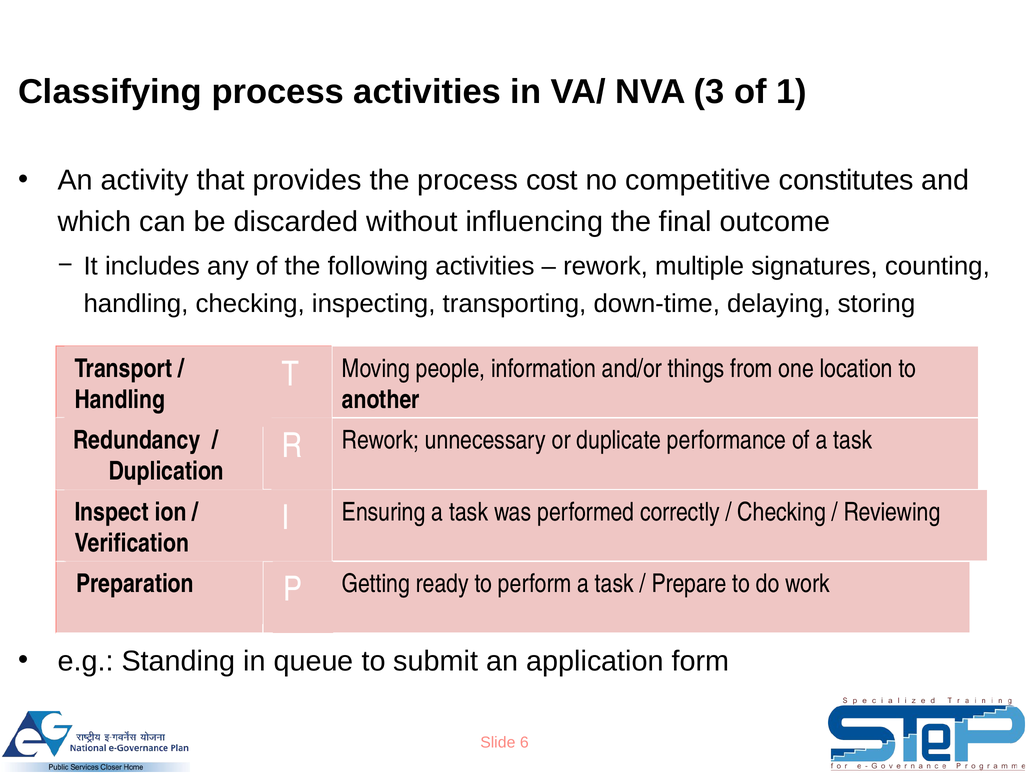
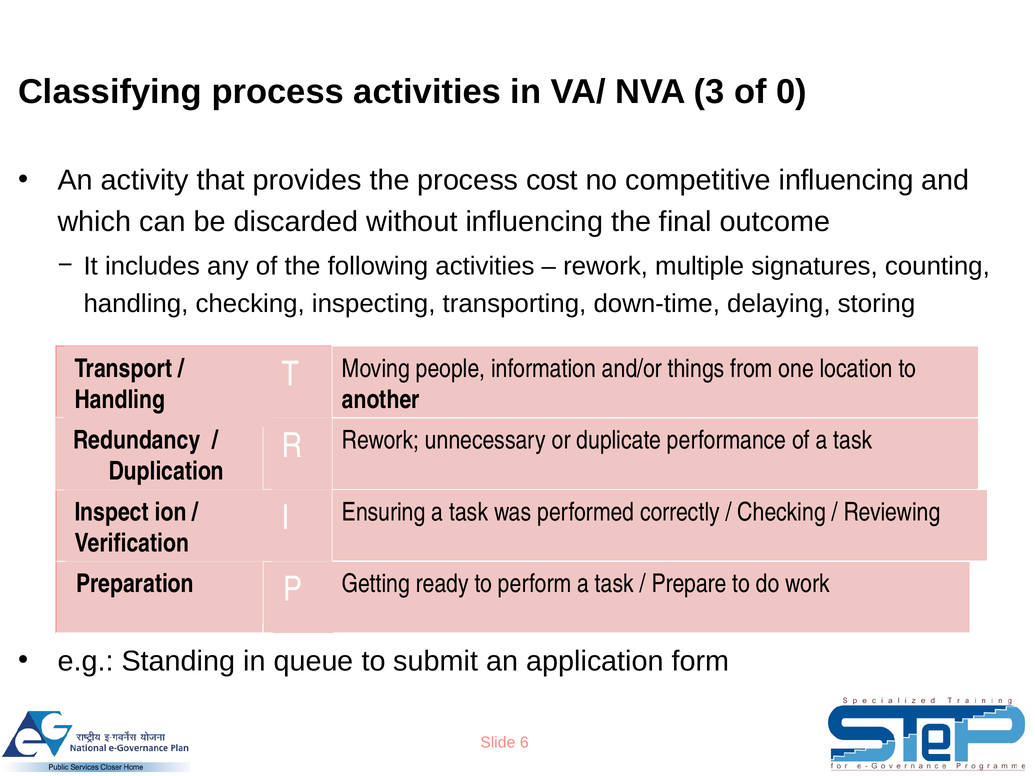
1: 1 -> 0 (791, 92)
competitive constitutes: constitutes -> influencing (846, 181)
